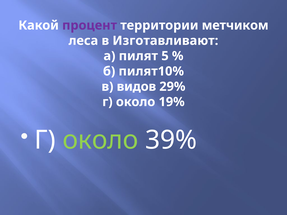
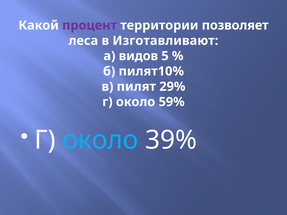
метчиком: метчиком -> позволяет (235, 25)
пилят: пилят -> видов (138, 56)
видов: видов -> пилят (136, 87)
19%: 19% -> 59% (172, 102)
около colour: light green -> light blue (100, 140)
